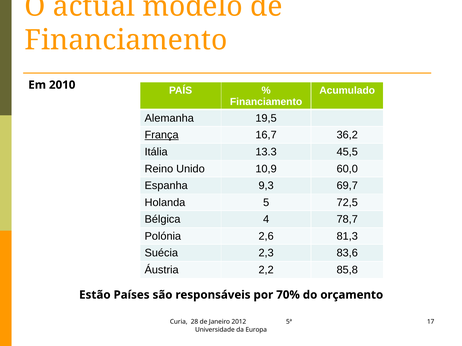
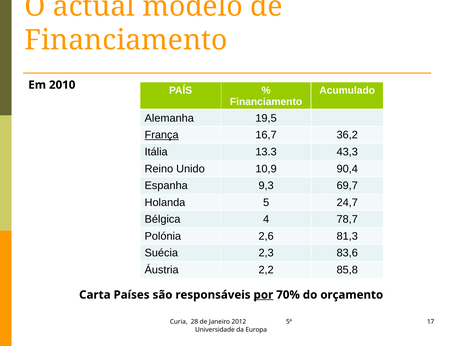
45,5: 45,5 -> 43,3 (347, 152)
60,0: 60,0 -> 90,4 (347, 169)
72,5: 72,5 -> 24,7 (347, 203)
Estão: Estão -> Carta (95, 295)
por underline: none -> present (263, 295)
